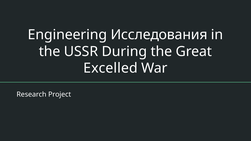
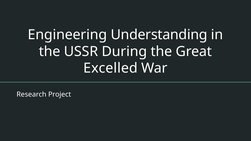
Исследования: Исследования -> Understanding (159, 35)
